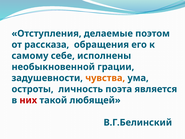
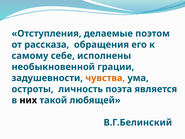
них colour: red -> black (28, 100)
